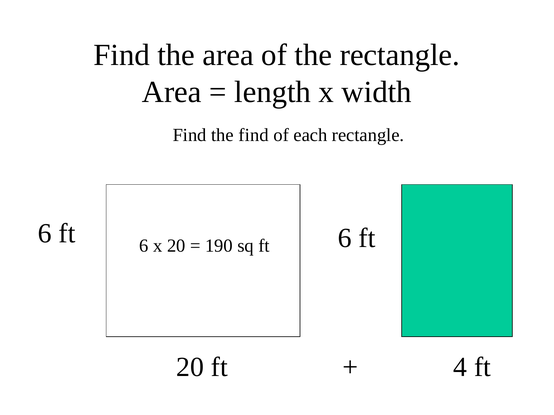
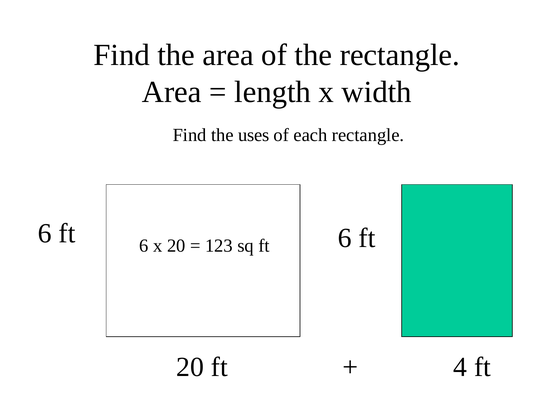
the find: find -> uses (254, 135)
190: 190 -> 123 (219, 246)
